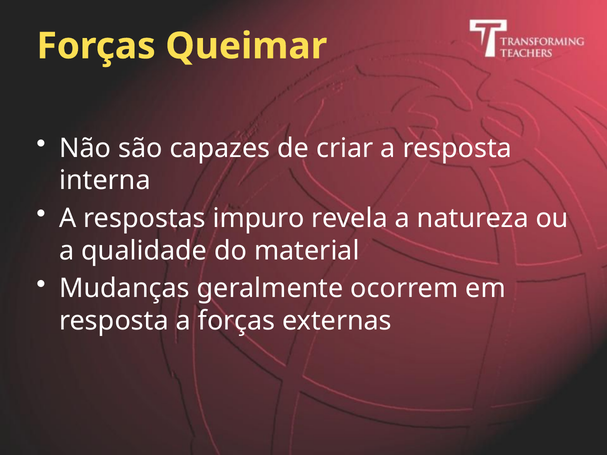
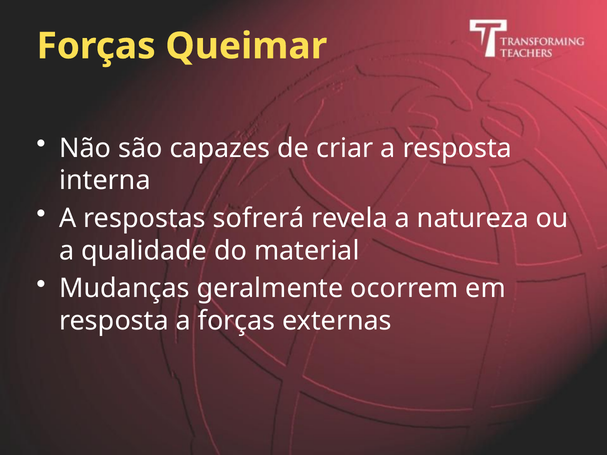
impuro: impuro -> sofrerá (259, 218)
